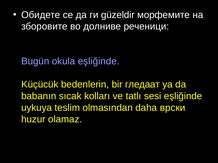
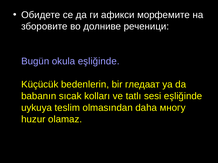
güzeldir: güzeldir -> афикси (118, 15)
врски: врски -> многу (173, 108)
